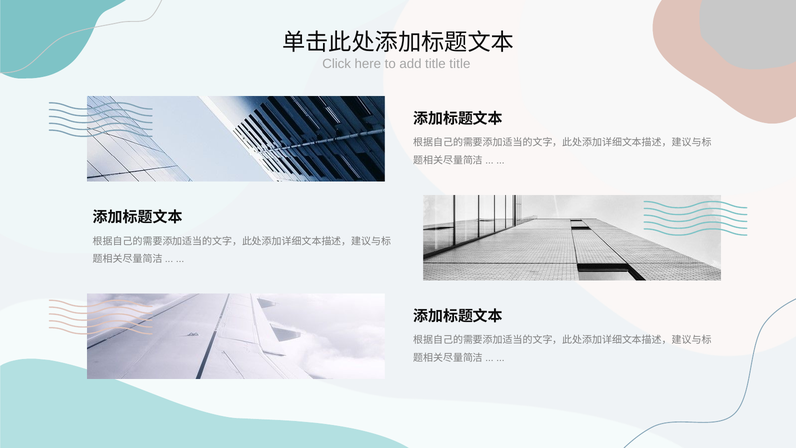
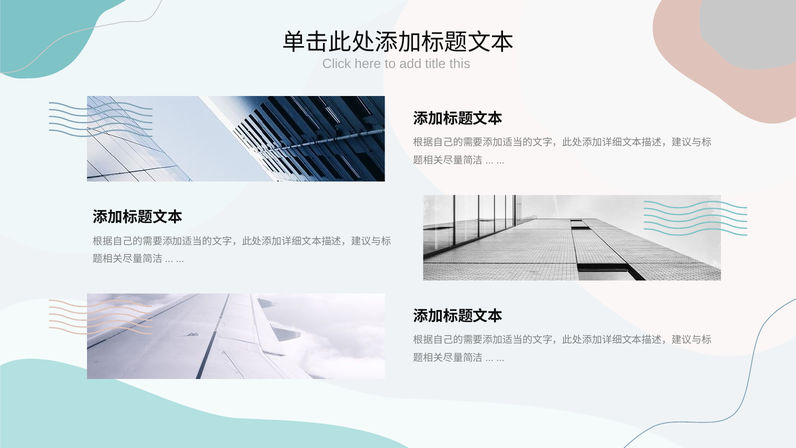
title: title -> this (460, 64)
